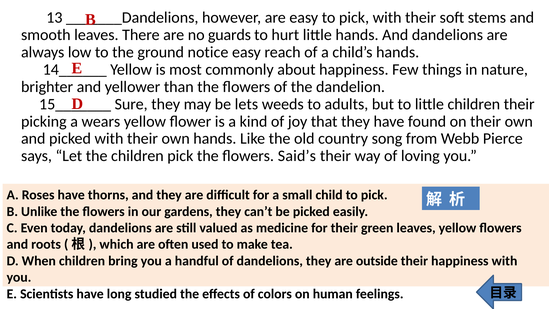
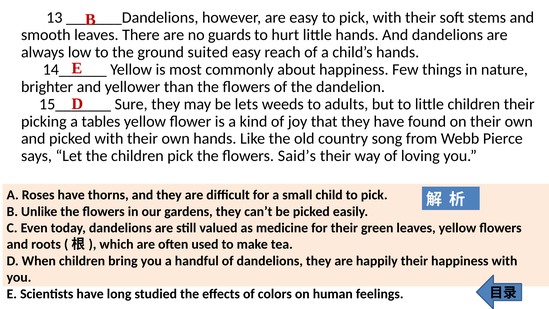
notice: notice -> suited (208, 52)
wears: wears -> tables (101, 121)
outside: outside -> happily (377, 261)
